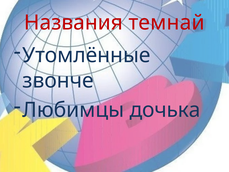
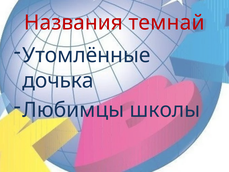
звонче: звонче -> дочька (58, 80)
дочька: дочька -> школы (165, 110)
